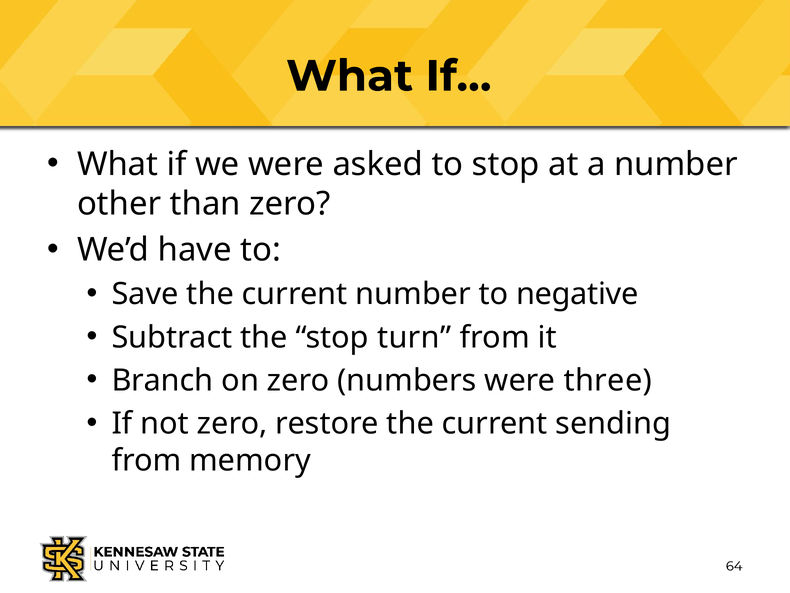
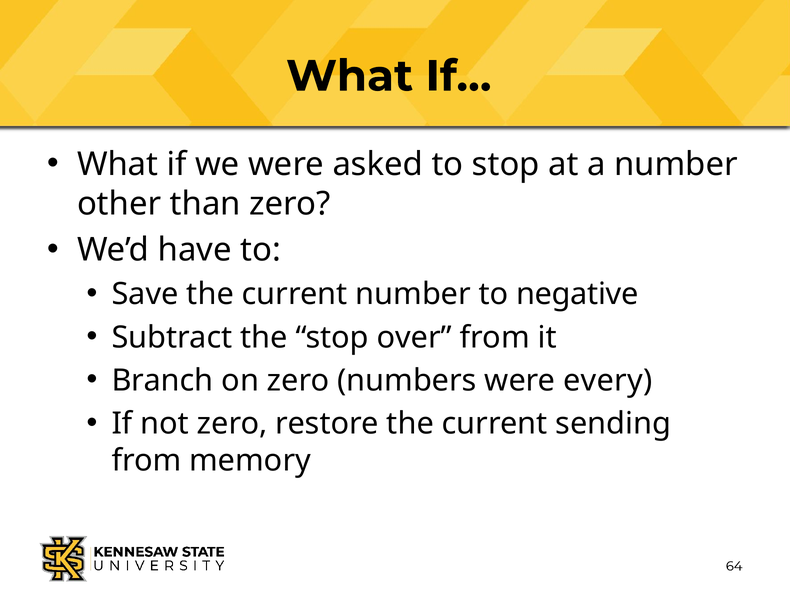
turn: turn -> over (414, 337)
three: three -> every (608, 380)
